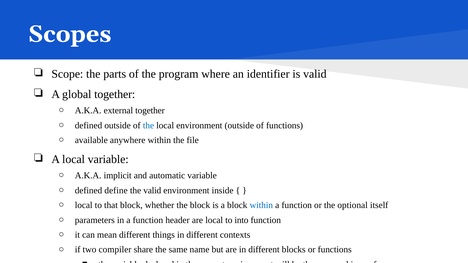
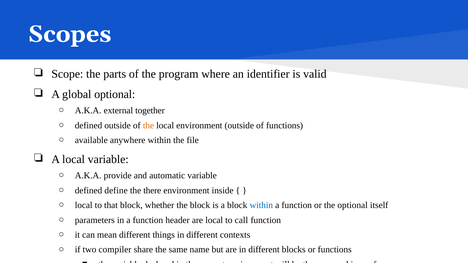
global together: together -> optional (115, 94)
the colour: blue -> orange (148, 126)
implicit: implicit -> provide (118, 176)
the valid: valid -> there (152, 191)
into: into -> call (241, 220)
